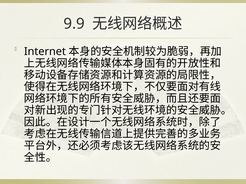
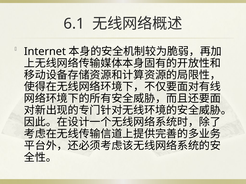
9.9: 9.9 -> 6.1 (74, 24)
